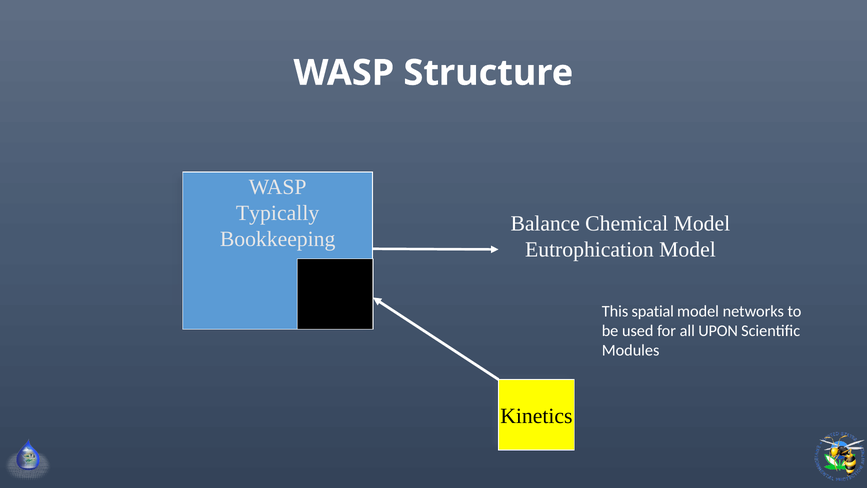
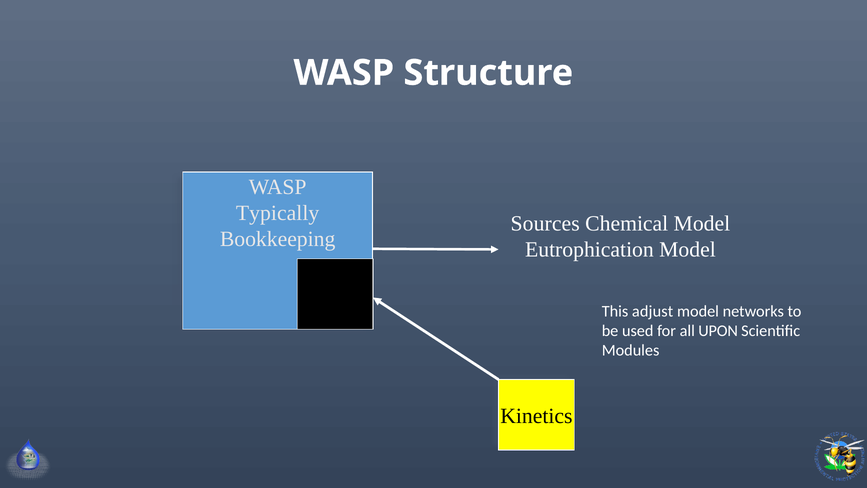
Balance: Balance -> Sources (545, 224)
spatial: spatial -> adjust (653, 311)
